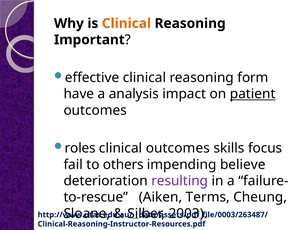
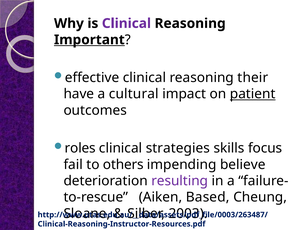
Clinical colour: orange -> purple (126, 23)
Important underline: none -> present (89, 40)
form: form -> their (253, 78)
analysis: analysis -> cultural (134, 94)
clinical outcomes: outcomes -> strategies (178, 148)
Terms: Terms -> Based (208, 197)
